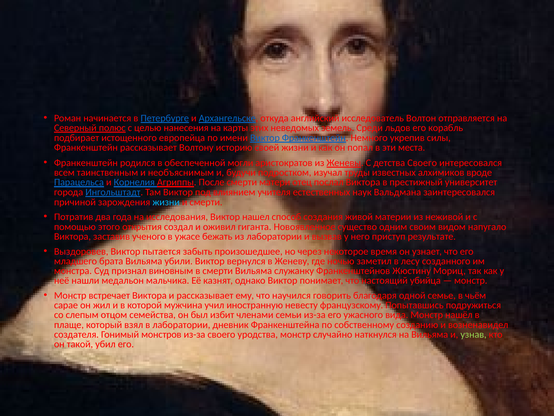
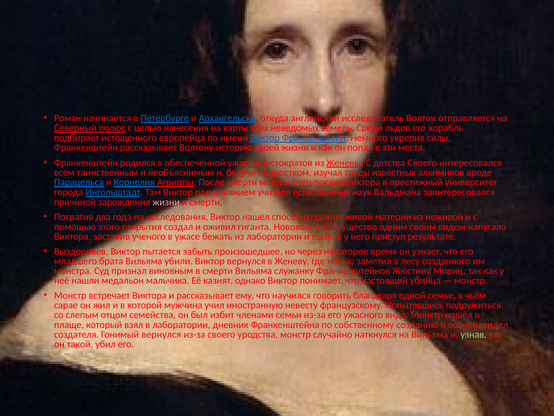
обеспеченной могли: могли -> ужасе (240, 163)
жизни colour: light blue -> pink (166, 202)
Гонимый монстров: монстров -> вернулся (161, 334)
